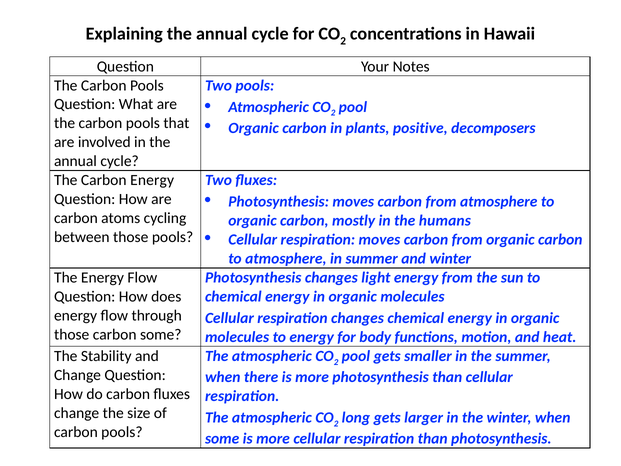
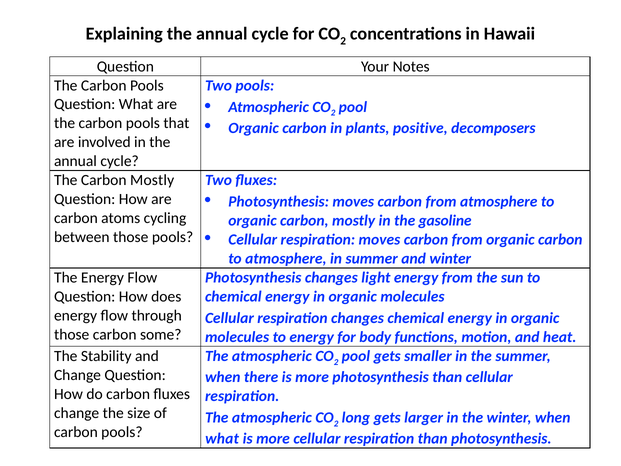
The Carbon Energy: Energy -> Mostly (152, 180)
humans: humans -> gasoline (445, 221)
some: some -> what (222, 438)
